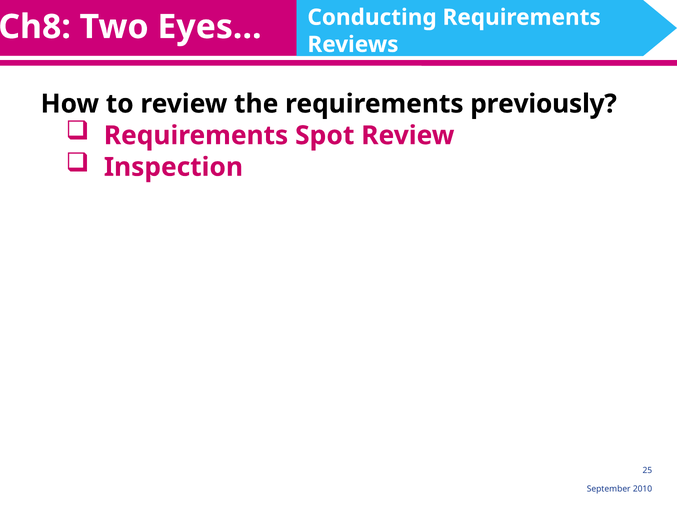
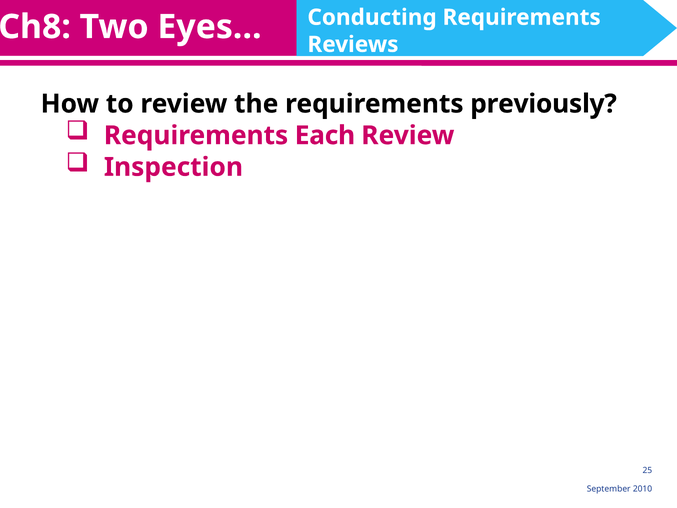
Spot: Spot -> Each (325, 135)
